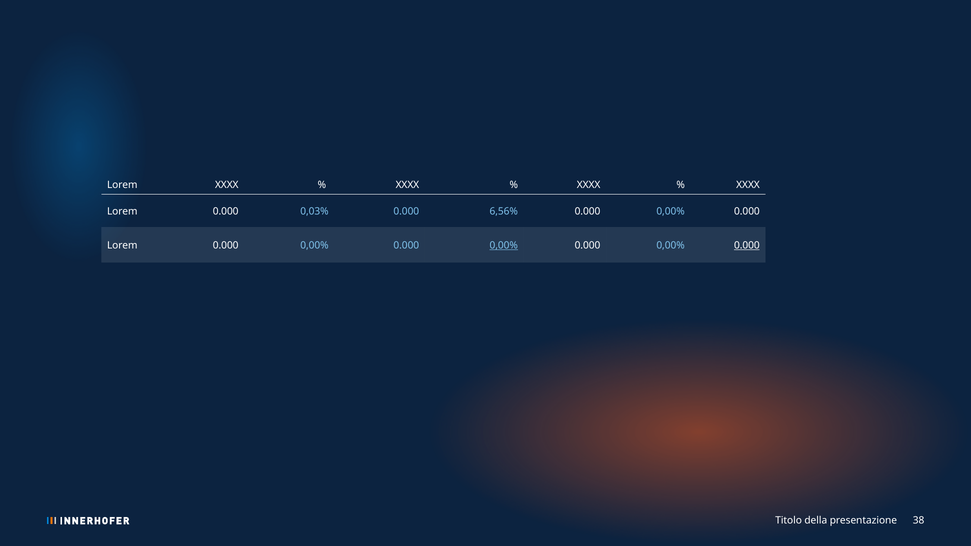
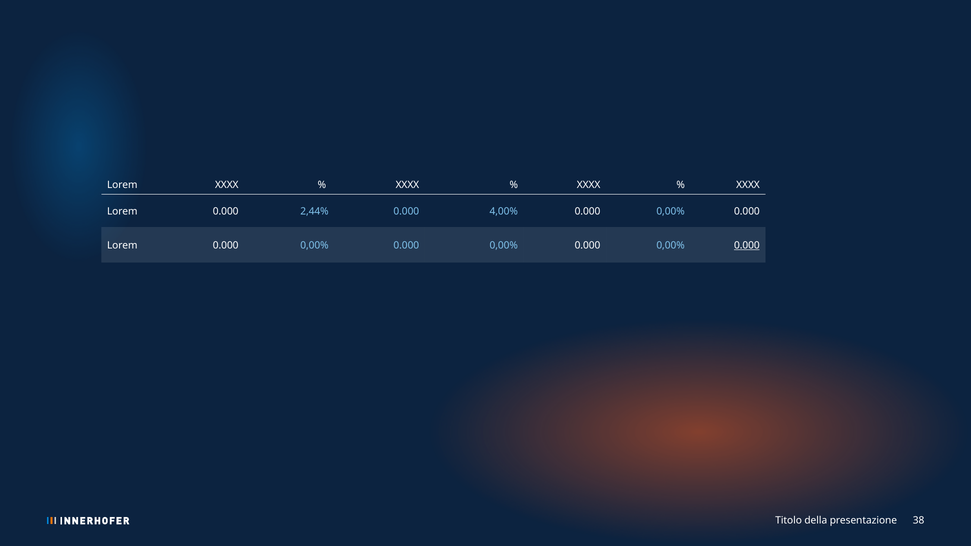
0,03%: 0,03% -> 2,44% (314, 211)
6,56%: 6,56% -> 4,00% (504, 211)
0,00% underline: present -> none (504, 245)
